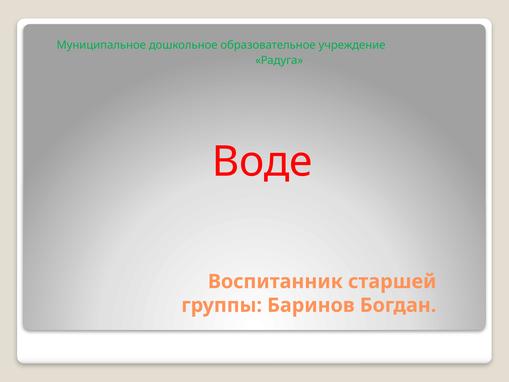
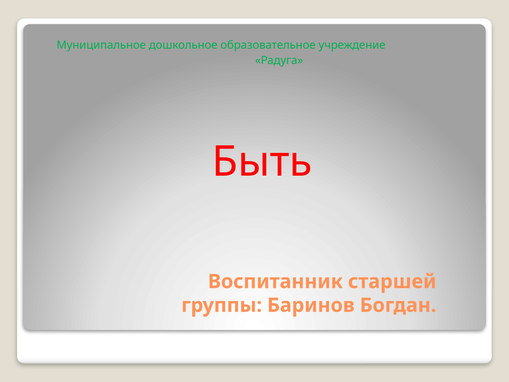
Воде: Воде -> Быть (262, 162)
